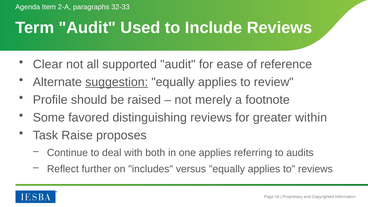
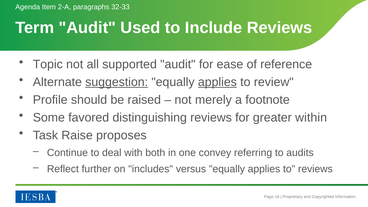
Clear: Clear -> Topic (48, 64)
applies underline: none -> present (217, 82)
one applies: applies -> convey (215, 153)
